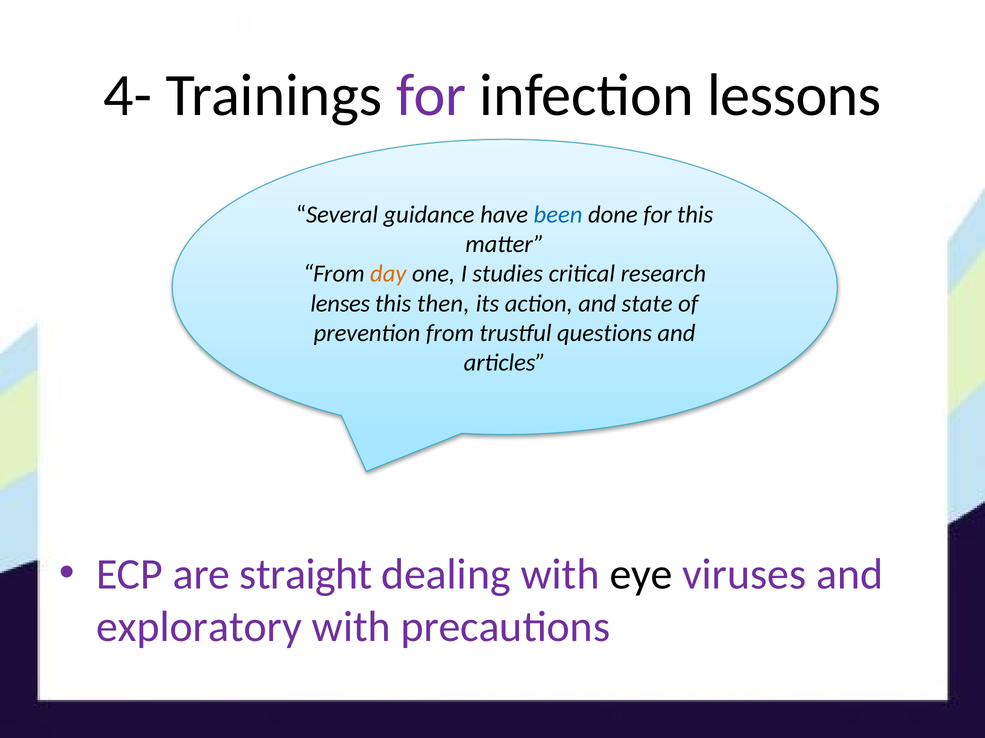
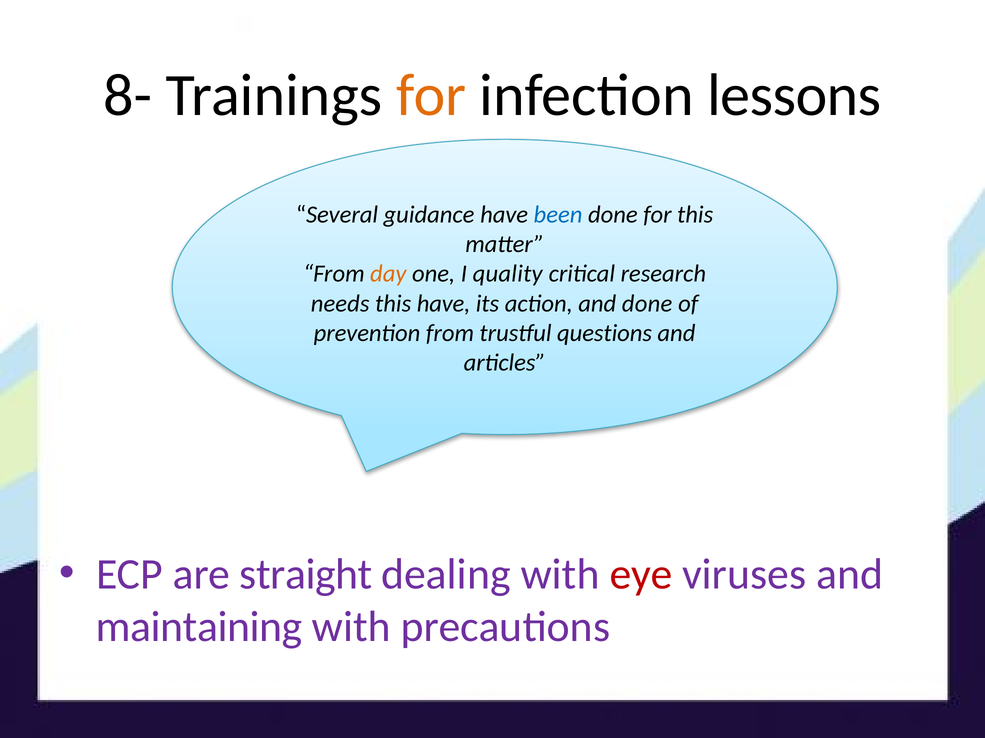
4-: 4- -> 8- (128, 95)
for colour: purple -> orange (431, 95)
studies: studies -> quality (508, 274)
lenses: lenses -> needs (340, 304)
this then: then -> have (444, 304)
and state: state -> done (647, 304)
eye colour: black -> red (641, 575)
exploratory: exploratory -> maintaining (199, 627)
